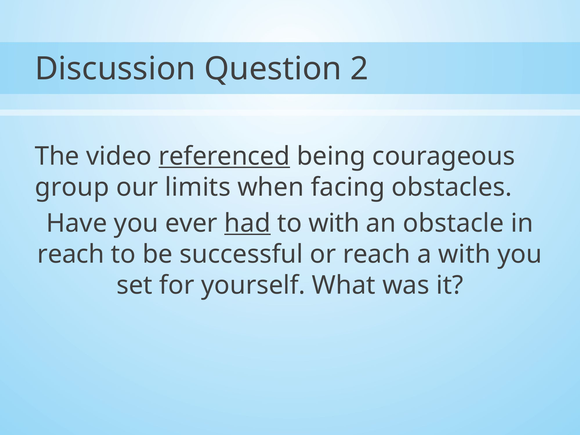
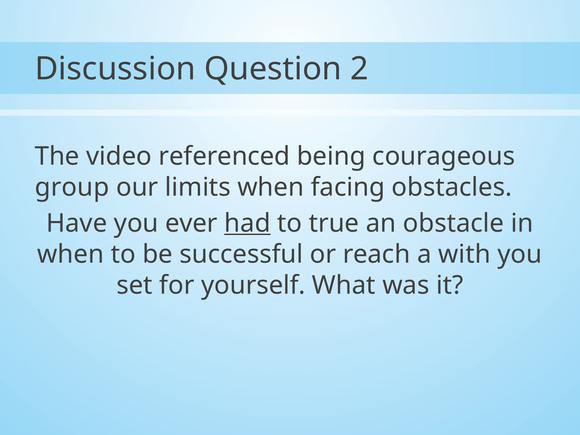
referenced underline: present -> none (224, 156)
to with: with -> true (334, 223)
reach: reach -> when (71, 254)
